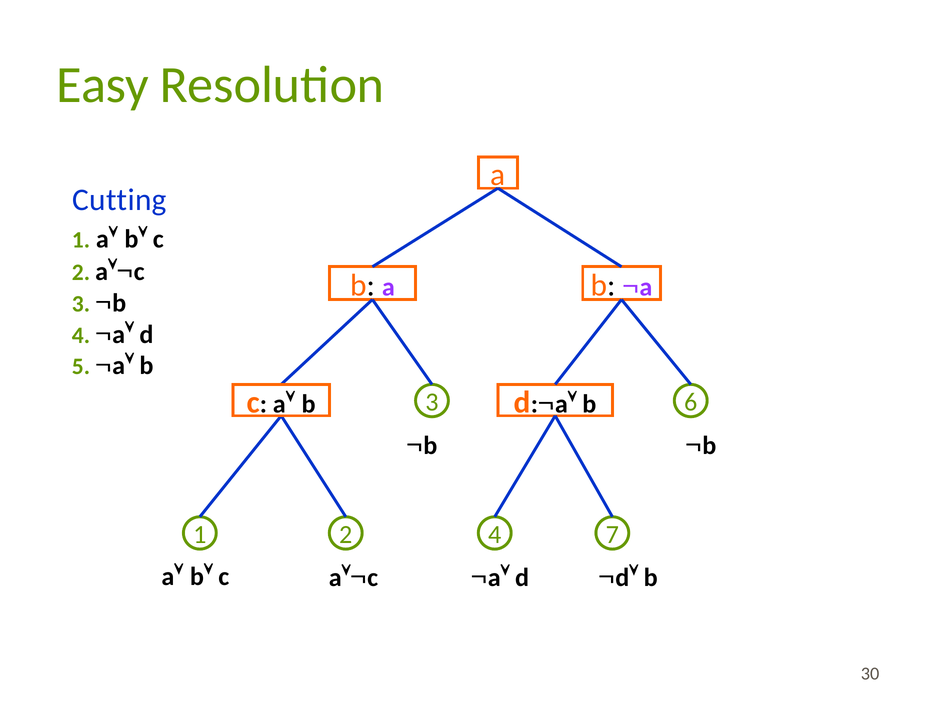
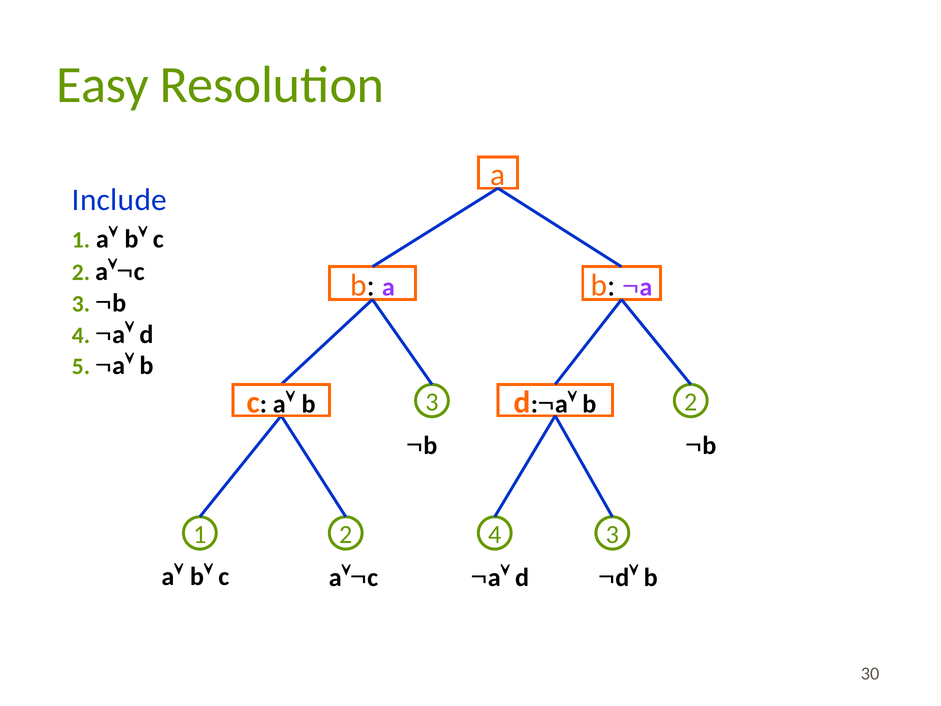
Cutting: Cutting -> Include (119, 200)
3 6: 6 -> 2 (691, 402)
4 7: 7 -> 3 (612, 535)
